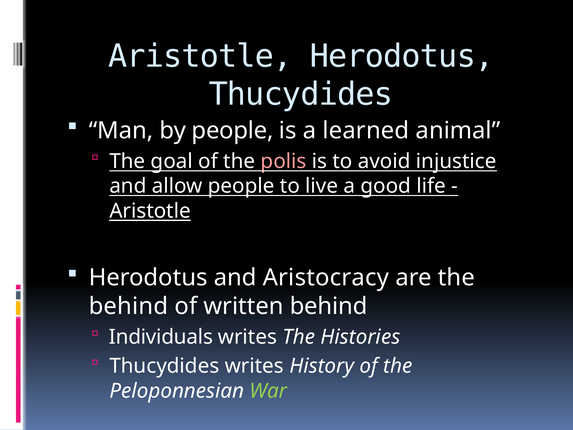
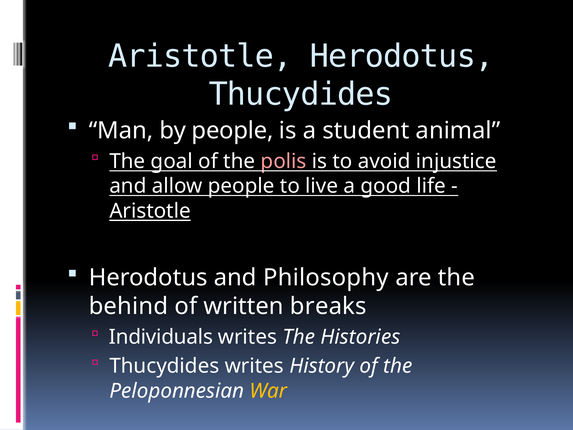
learned: learned -> student (366, 131)
Aristocracy: Aristocracy -> Philosophy (326, 278)
written behind: behind -> breaks (328, 306)
War colour: light green -> yellow (268, 391)
